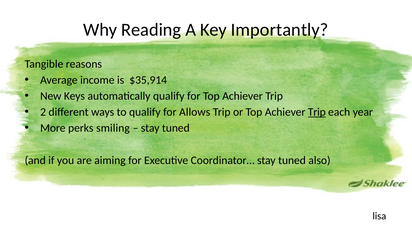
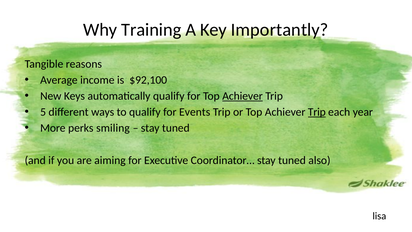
Reading: Reading -> Training (151, 30)
$35,914: $35,914 -> $92,100 (148, 80)
Achiever underline: none -> present (243, 96)
2: 2 -> 5 (43, 112)
Allows: Allows -> Events (195, 112)
